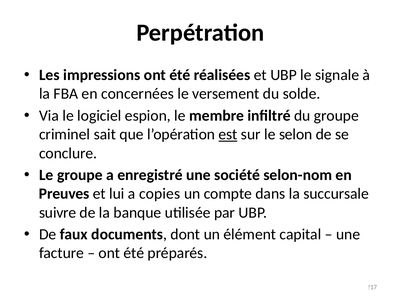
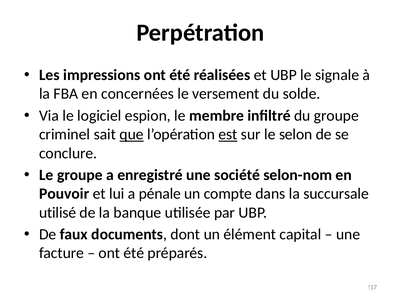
que underline: none -> present (132, 134)
Preuves: Preuves -> Pouvoir (64, 194)
copies: copies -> pénale (160, 194)
suivre: suivre -> utilisé (58, 212)
